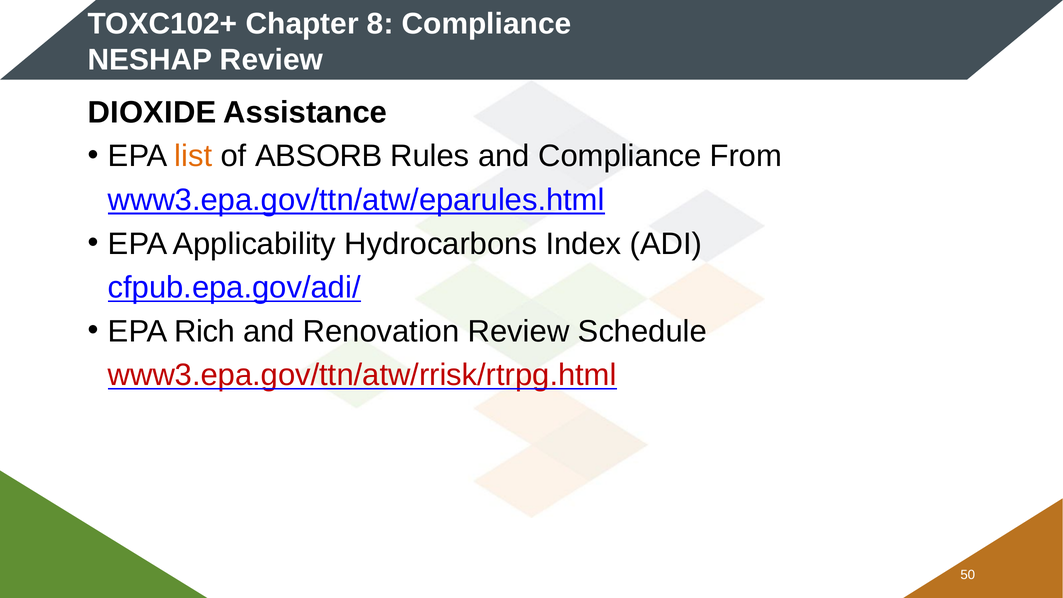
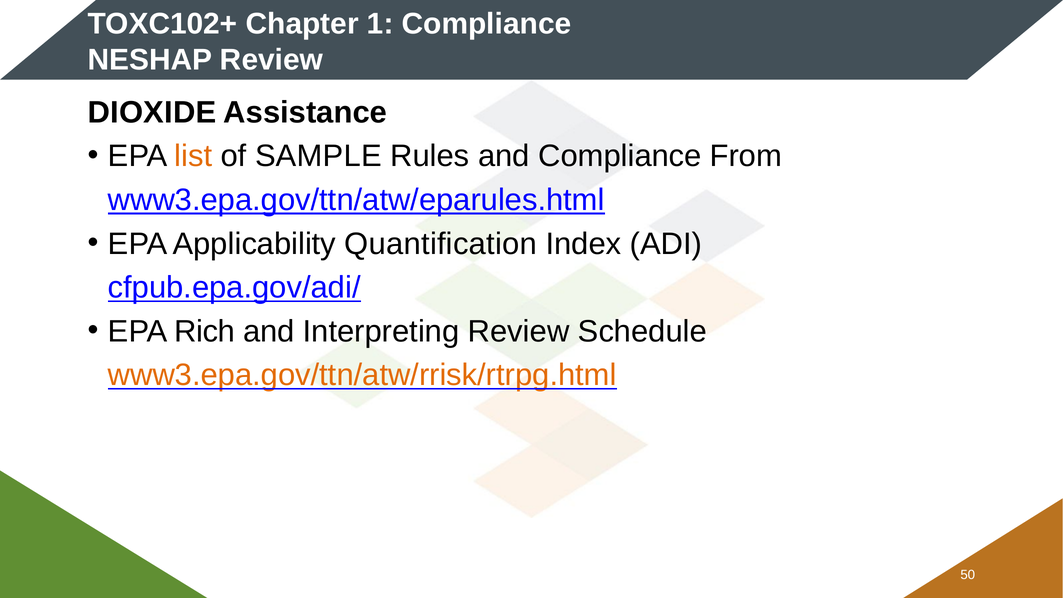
8: 8 -> 1 (380, 24)
ABSORB: ABSORB -> SAMPLE (319, 156)
Hydrocarbons: Hydrocarbons -> Quantification (441, 244)
Renovation: Renovation -> Interpreting (381, 331)
www3.epa.gov/ttn/atw/rrisk/rtrpg.html colour: red -> orange (362, 375)
